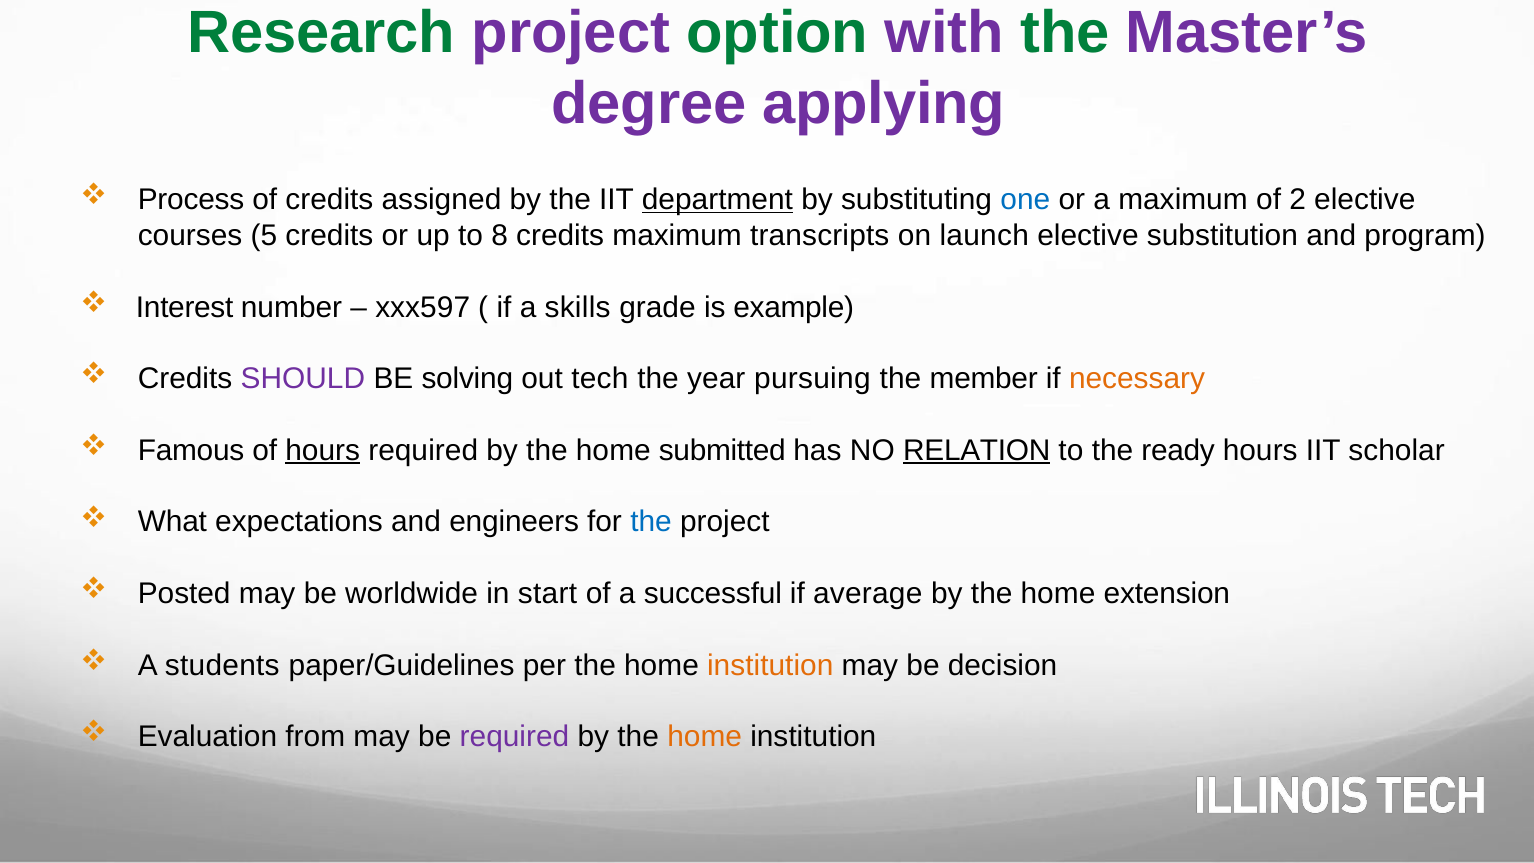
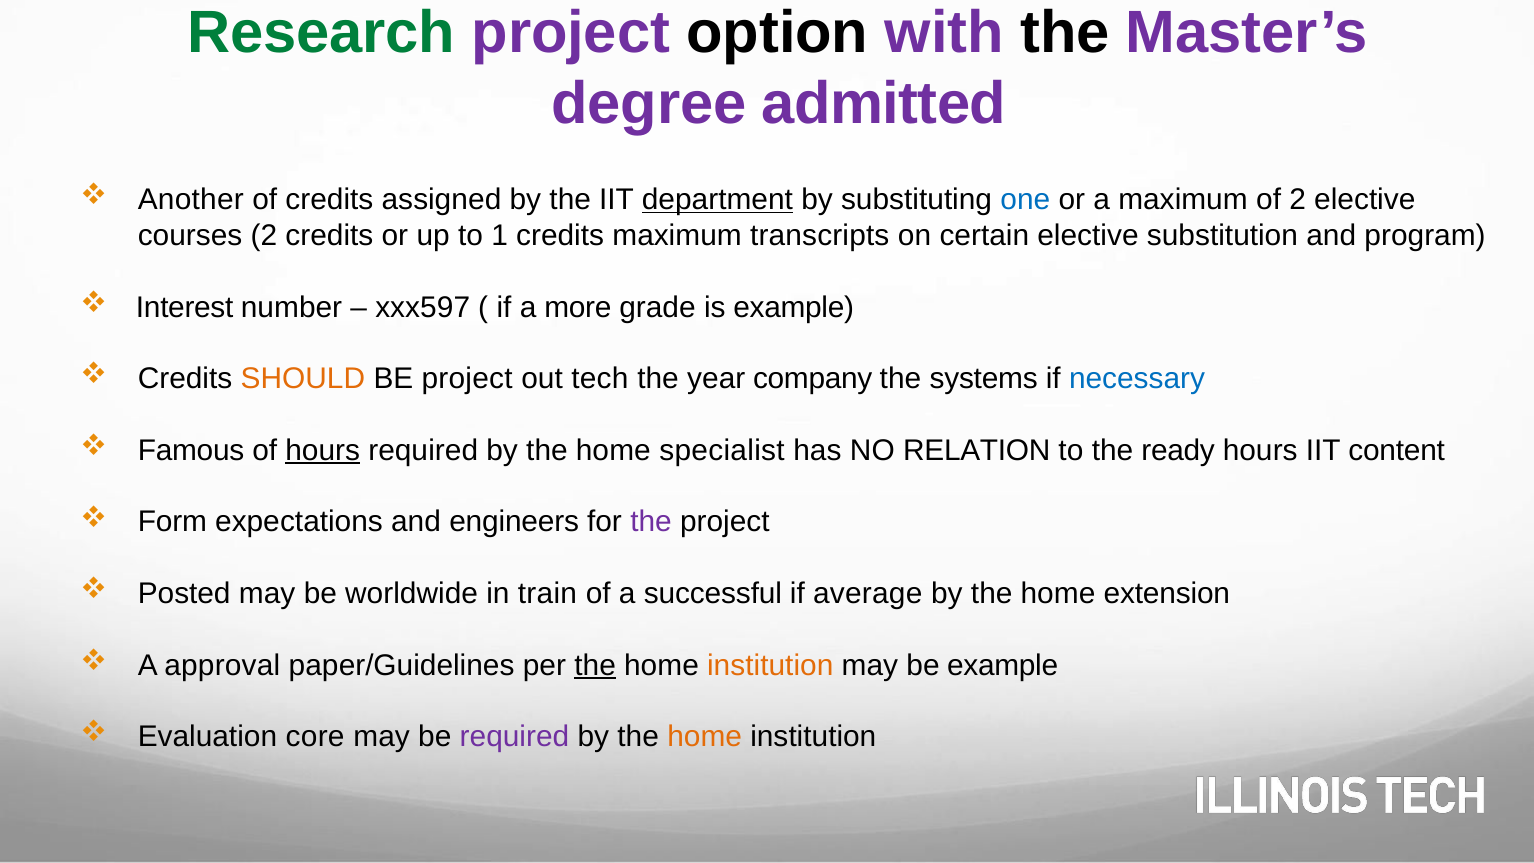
option colour: green -> black (777, 33)
the colour: green -> black (1065, 33)
applying: applying -> admitted (884, 104)
Process: Process -> Another (191, 200)
courses 5: 5 -> 2 (264, 236)
8: 8 -> 1 (500, 236)
launch: launch -> certain (984, 236)
skills: skills -> more (578, 307)
SHOULD colour: purple -> orange (303, 379)
BE solving: solving -> project (467, 379)
pursuing: pursuing -> company (813, 379)
member: member -> systems (984, 379)
necessary colour: orange -> blue (1137, 379)
submitted: submitted -> specialist (722, 450)
RELATION underline: present -> none (977, 450)
scholar: scholar -> content (1397, 450)
What: What -> Form (172, 522)
the colour: blue -> purple (651, 522)
start: start -> train (547, 594)
students: students -> approval (222, 665)
the underline: none -> present (595, 665)
be decision: decision -> example (1003, 665)
from: from -> core (315, 737)
